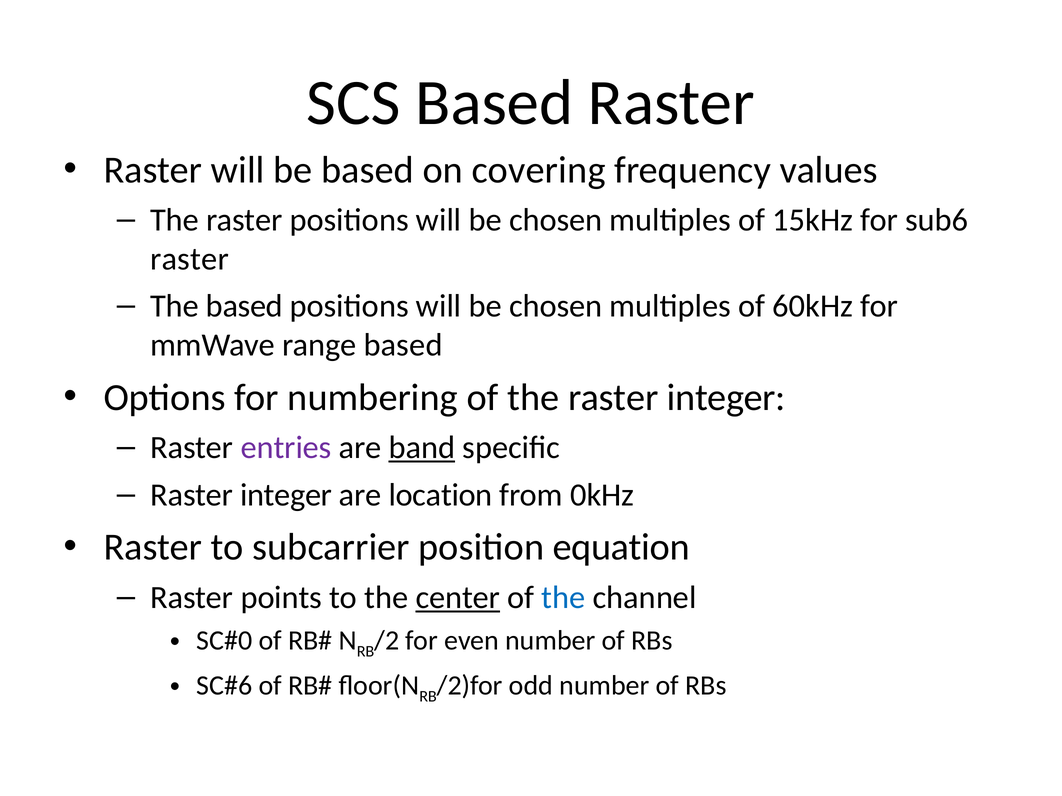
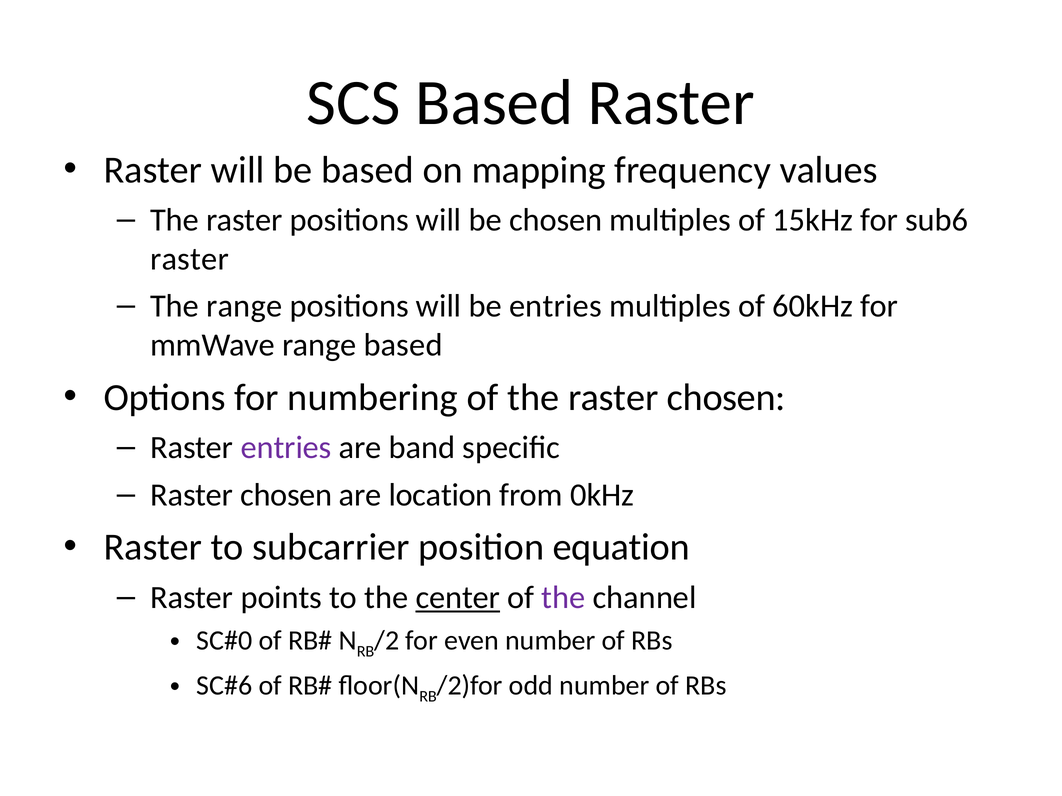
covering: covering -> mapping (539, 170)
The based: based -> range (244, 306)
chosen: chosen -> entries (556, 306)
the raster integer: integer -> chosen (726, 398)
band underline: present -> none (422, 448)
integer: integer -> chosen (286, 495)
the colour: blue -> purple (563, 598)
